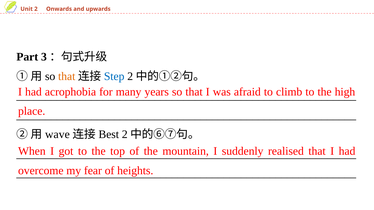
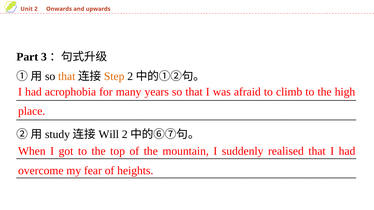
Step colour: blue -> orange (114, 76)
wave: wave -> study (57, 135)
Best: Best -> Will (109, 135)
